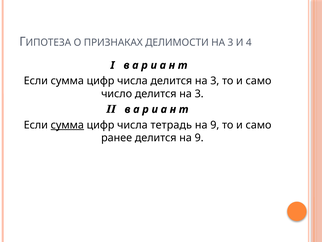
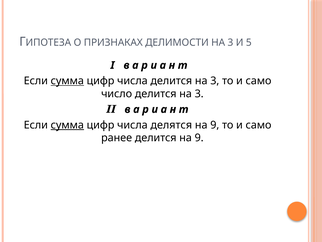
4: 4 -> 5 (249, 43)
сумма underline: none -> present (67, 81)
тетрадь: тетрадь -> делятся (171, 125)
